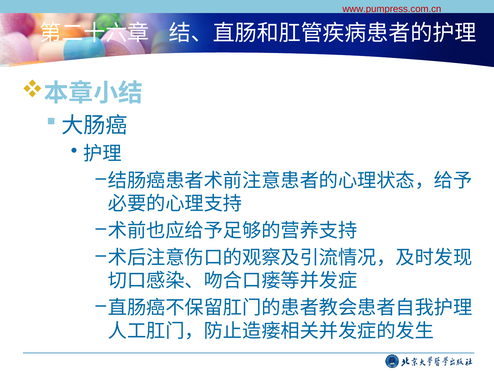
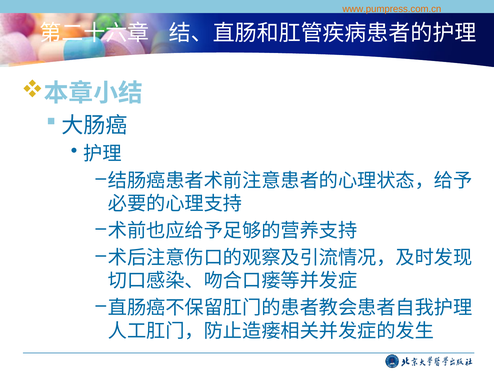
www.pumpress.com.cn colour: red -> orange (392, 9)
